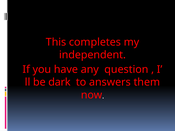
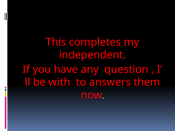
dark: dark -> with (59, 82)
